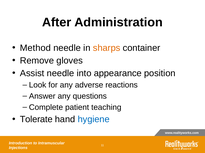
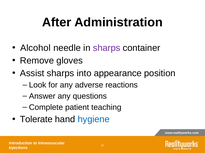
Method: Method -> Alcohol (35, 48)
sharps colour: orange -> purple (107, 48)
Assist needle: needle -> sharps (60, 74)
